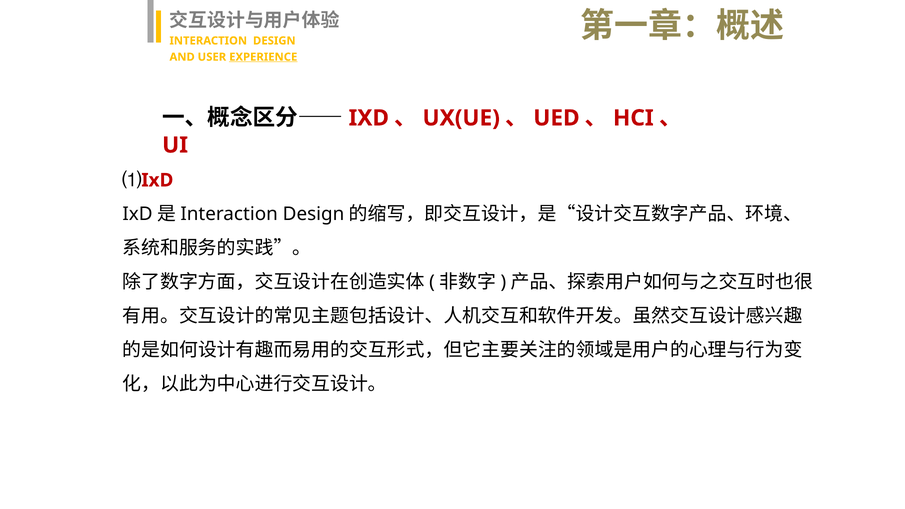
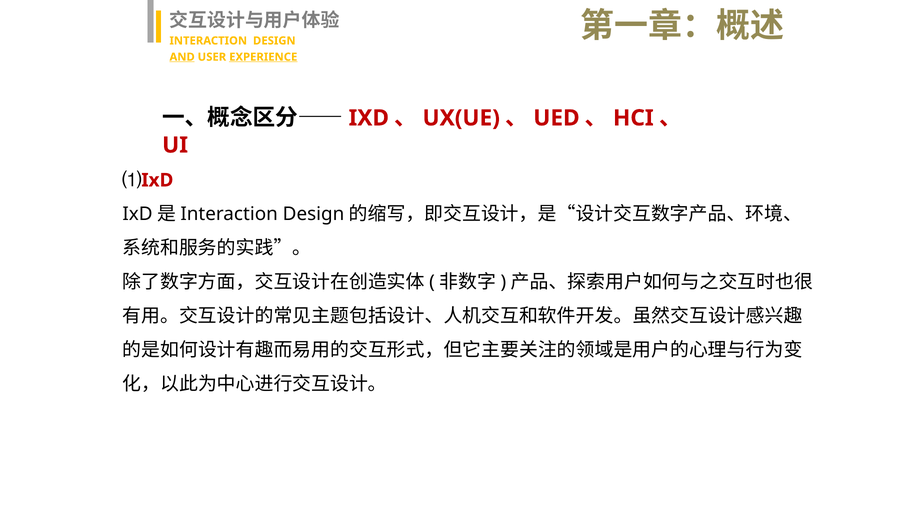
AND underline: none -> present (182, 57)
